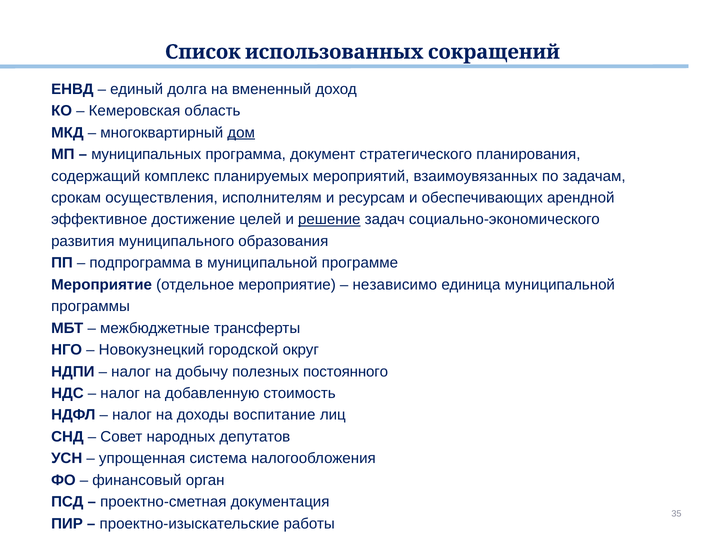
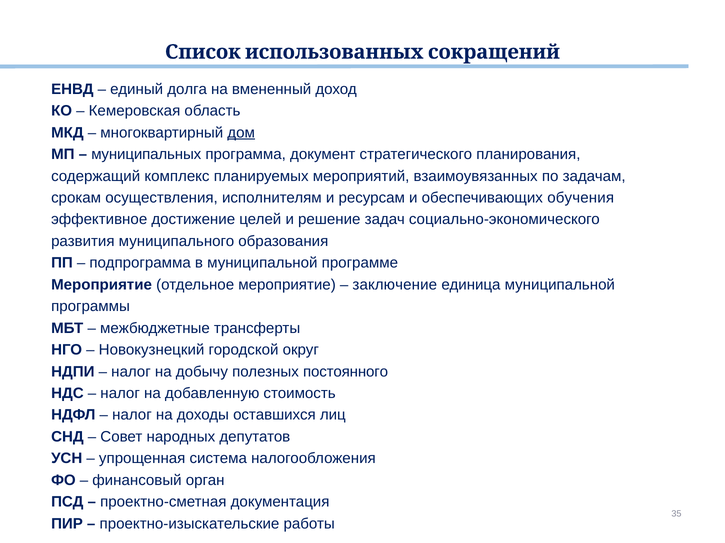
арендной: арендной -> обучения (581, 198)
решение underline: present -> none (329, 220)
независимо: независимо -> заключение (395, 285)
воспитание: воспитание -> оставшихся (274, 416)
